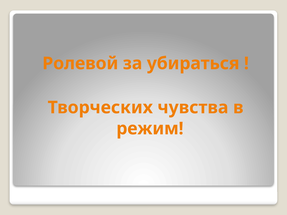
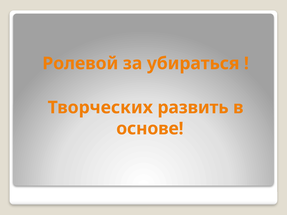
чувства: чувства -> развить (193, 108)
режим: режим -> основе (150, 129)
